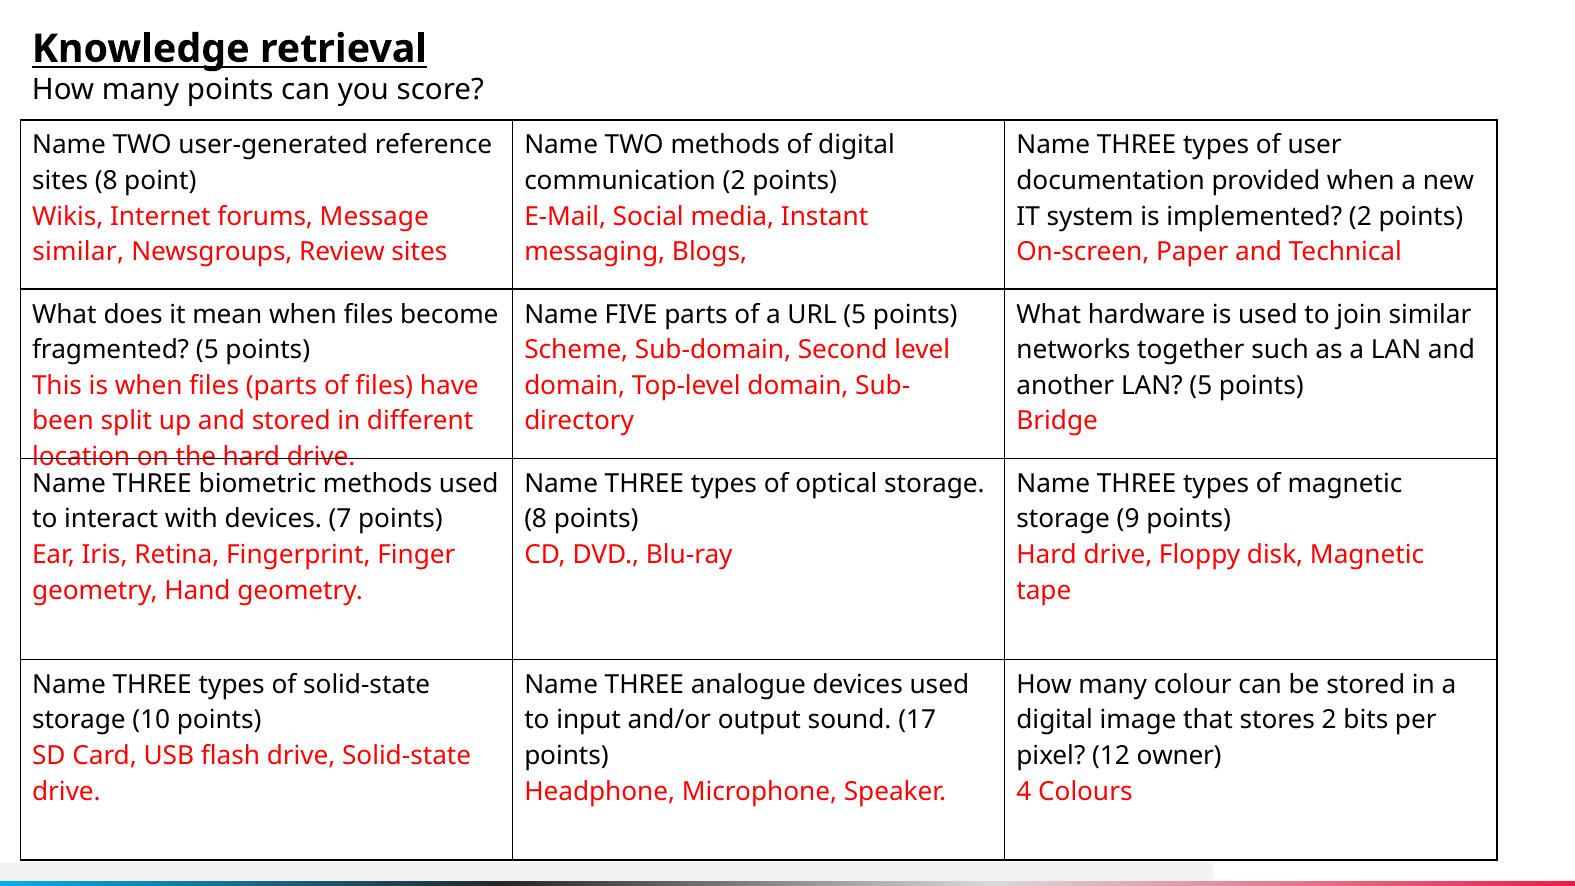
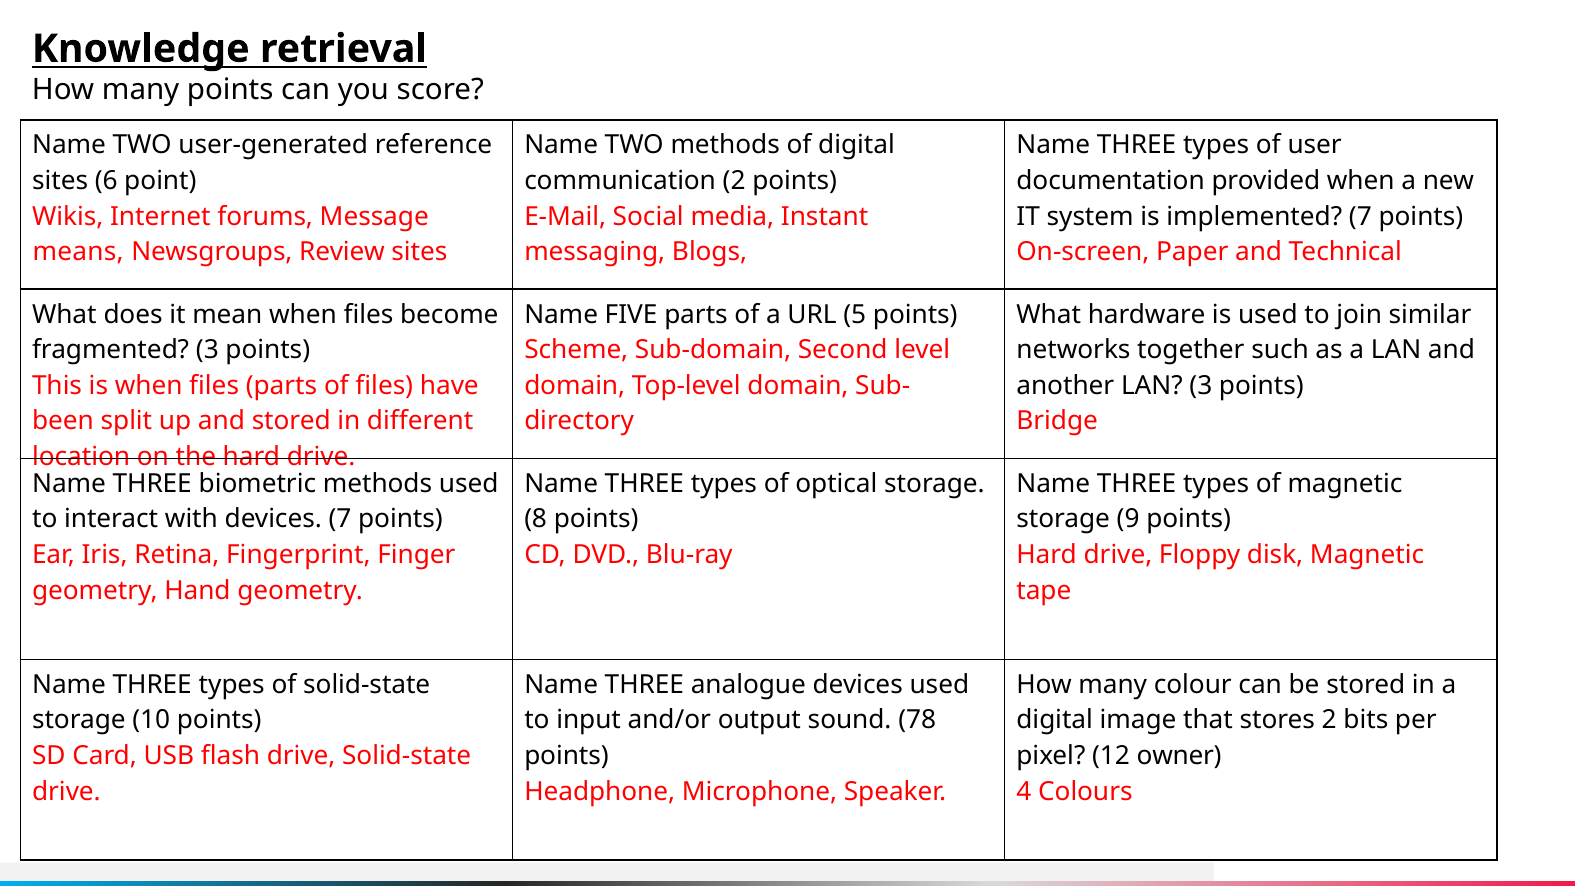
sites 8: 8 -> 6 (106, 181)
implemented 2: 2 -> 7 (1360, 216)
similar: similar -> means (78, 252)
fragmented 5: 5 -> 3 (207, 350)
LAN 5: 5 -> 3 (1201, 386)
17: 17 -> 78 (917, 720)
